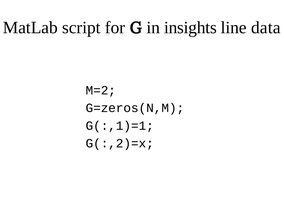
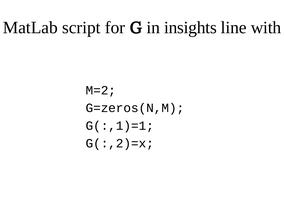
data: data -> with (266, 27)
